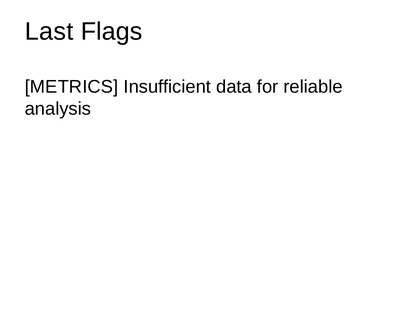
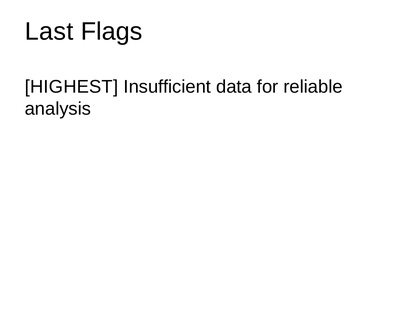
METRICS: METRICS -> HIGHEST (72, 87)
